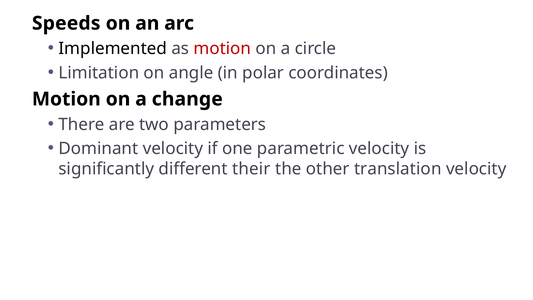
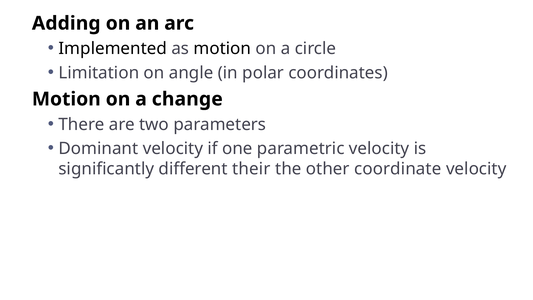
Speeds: Speeds -> Adding (66, 23)
motion colour: red -> black (222, 49)
translation: translation -> coordinate (398, 169)
